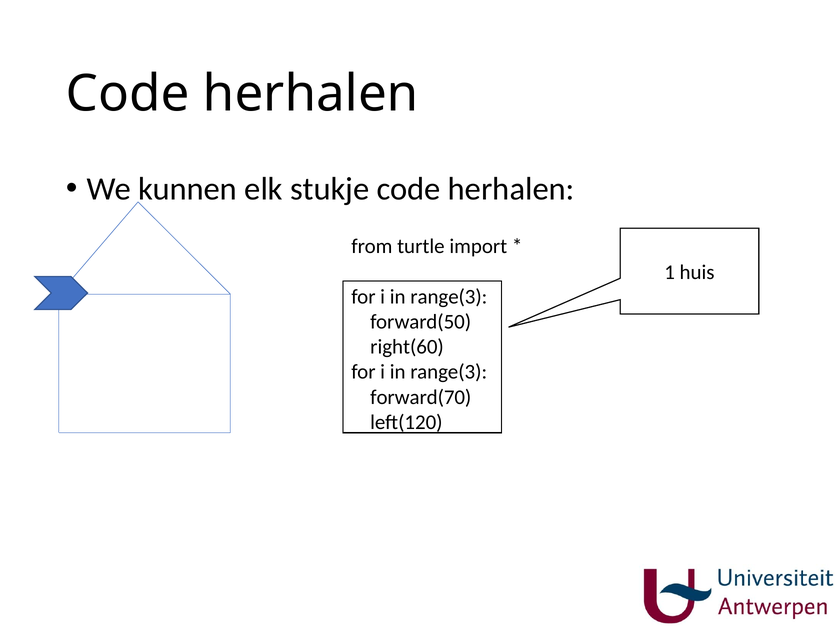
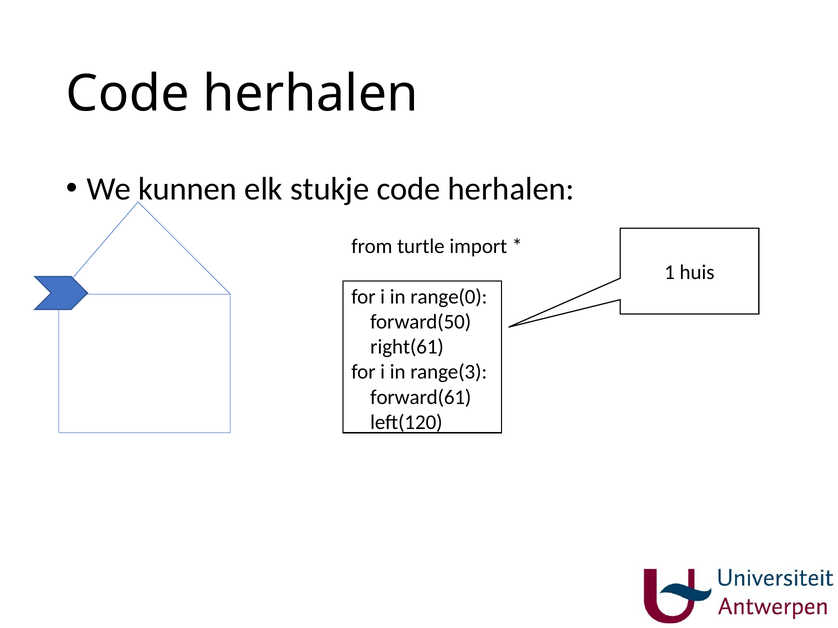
range(3: range(3 -> range(0 (449, 297)
right(60: right(60 -> right(61 (407, 347)
forward(70: forward(70 -> forward(61 (421, 397)
